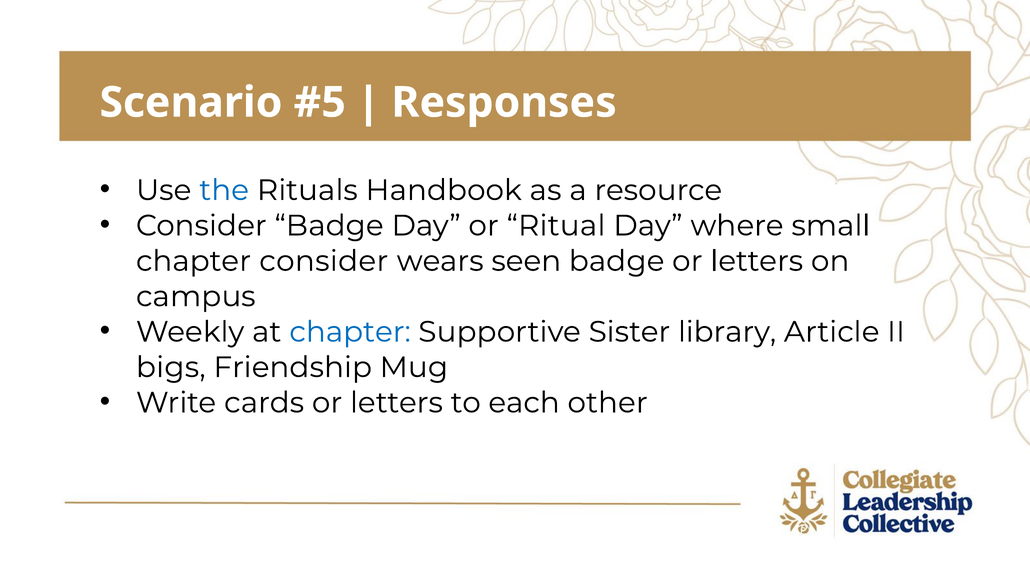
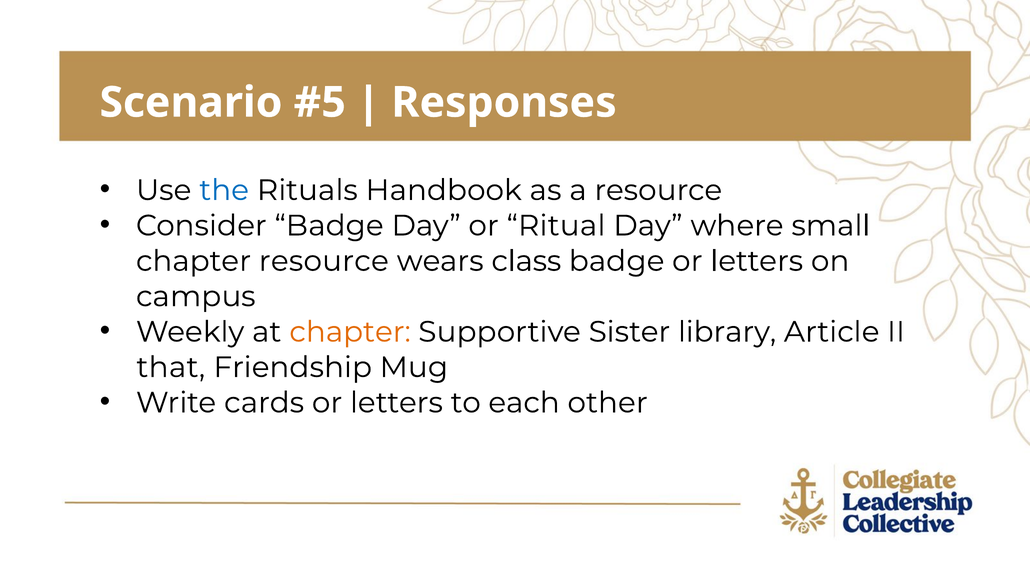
chapter consider: consider -> resource (324, 261)
seen: seen -> class (526, 261)
chapter colour: blue -> orange (350, 332)
bigs: bigs -> that (171, 368)
